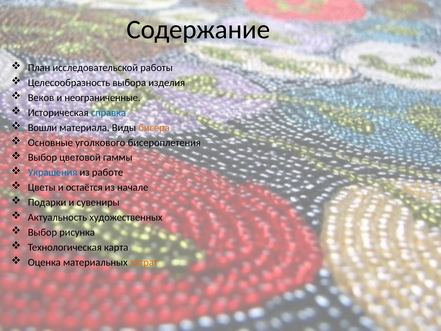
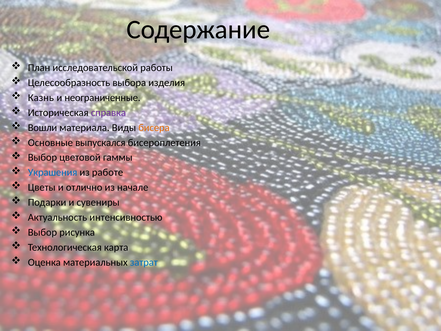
Веков: Веков -> Казнь (41, 98)
справка colour: blue -> purple (108, 113)
уголкового: уголкового -> выпускался (100, 142)
остаётся: остаётся -> отлично (84, 187)
художественных: художественных -> интенсивностью (126, 217)
затрат colour: orange -> blue (144, 262)
